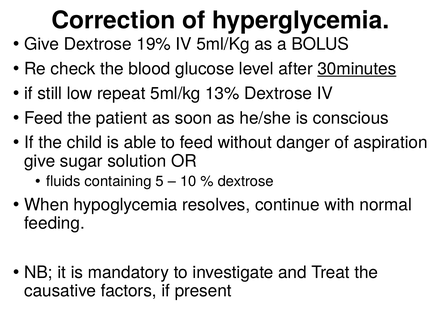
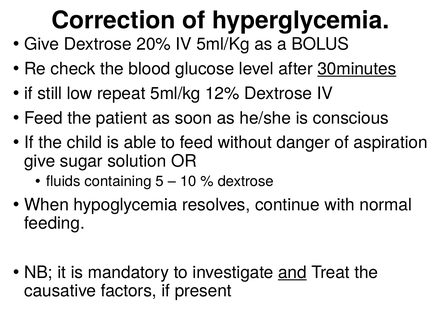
19%: 19% -> 20% (154, 44)
13%: 13% -> 12% (222, 93)
and underline: none -> present (292, 272)
